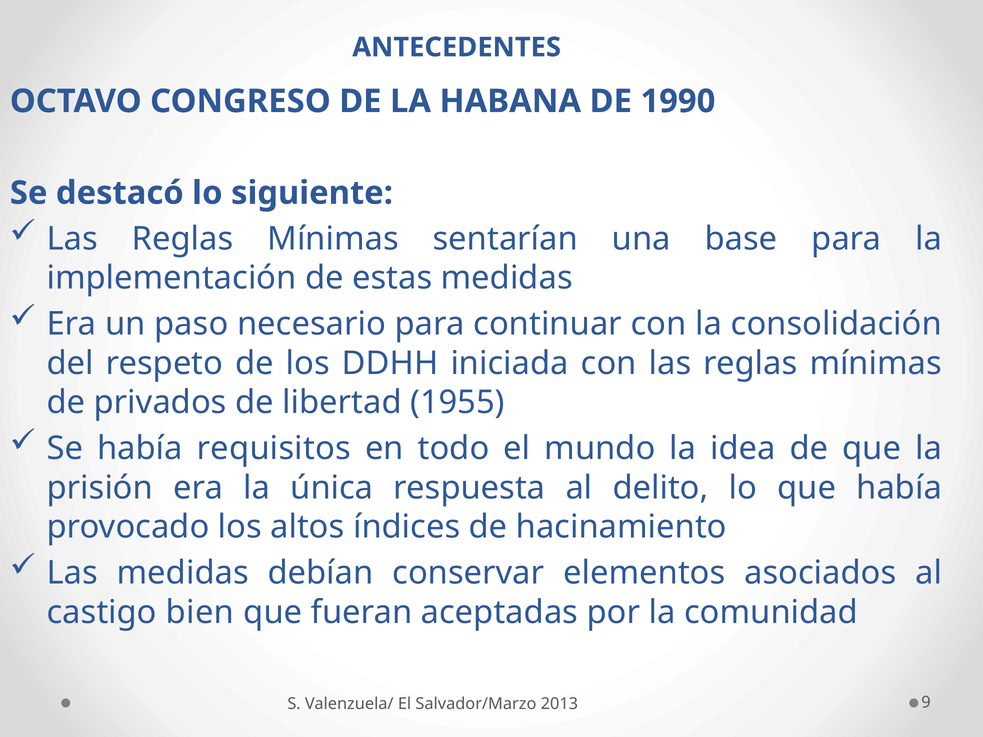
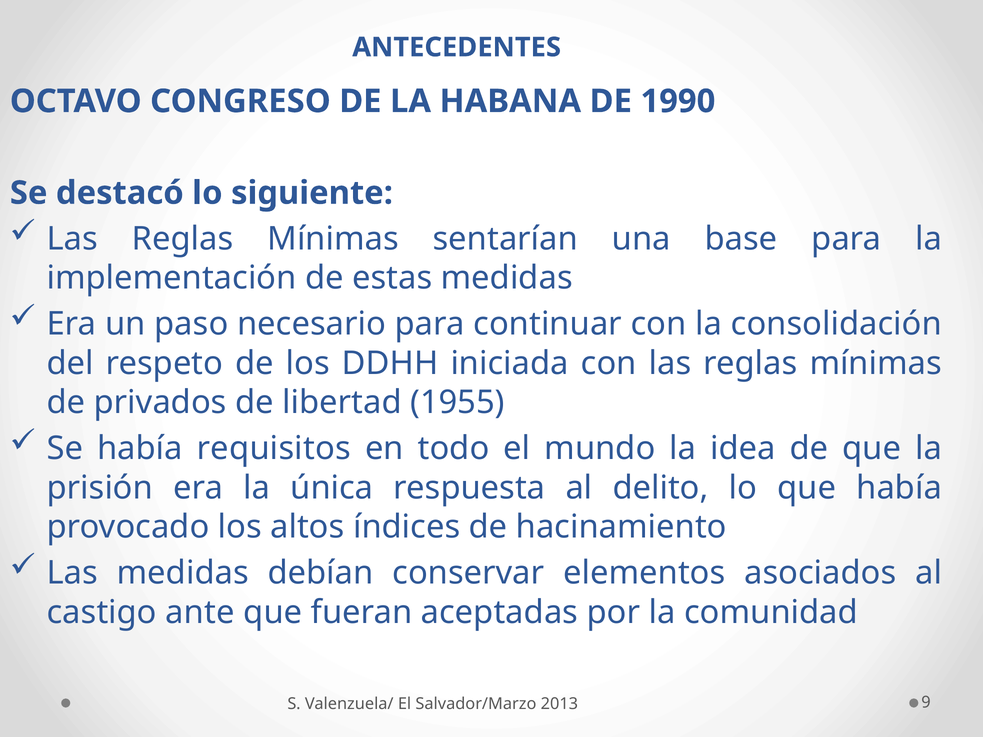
bien: bien -> ante (200, 612)
